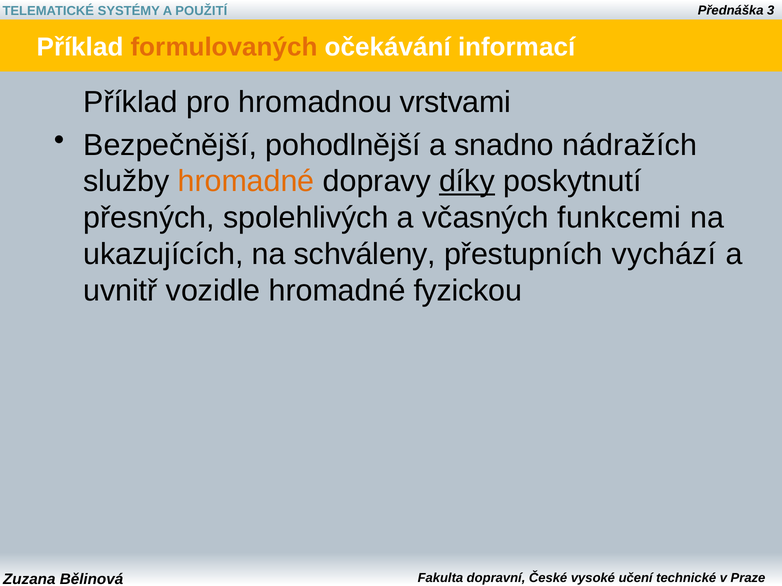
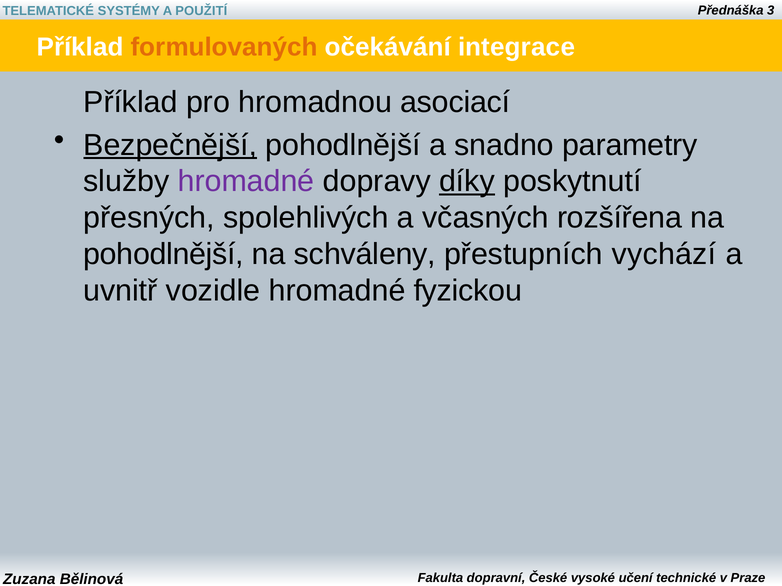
informací: informací -> integrace (517, 47)
vrstvami: vrstvami -> asociací (455, 102)
Bezpečnější underline: none -> present (170, 145)
nádražích: nádražích -> parametry (630, 145)
hromadné colour: orange -> purple (246, 182)
funkcemi: funkcemi -> rozšířena (620, 218)
ukazujících: ukazujících -> pohodlnější (164, 255)
